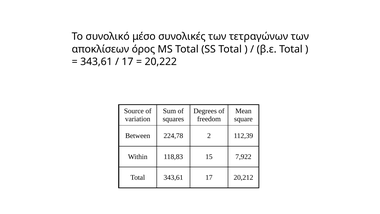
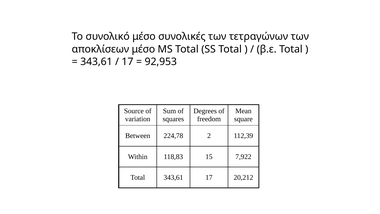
αποκλίσεων όρος: όρος -> μέσο (143, 49)
20,222: 20,222 -> 92,953 (161, 62)
